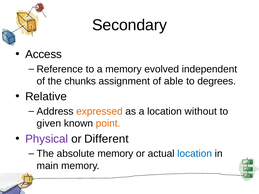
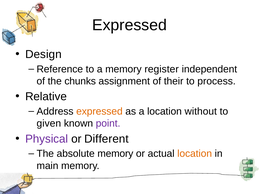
Secondary: Secondary -> Expressed (129, 25)
Access: Access -> Design (43, 54)
evolved: evolved -> register (162, 69)
able: able -> their (174, 81)
degrees: degrees -> process (217, 81)
point colour: orange -> purple (108, 124)
location colour: blue -> orange (195, 154)
